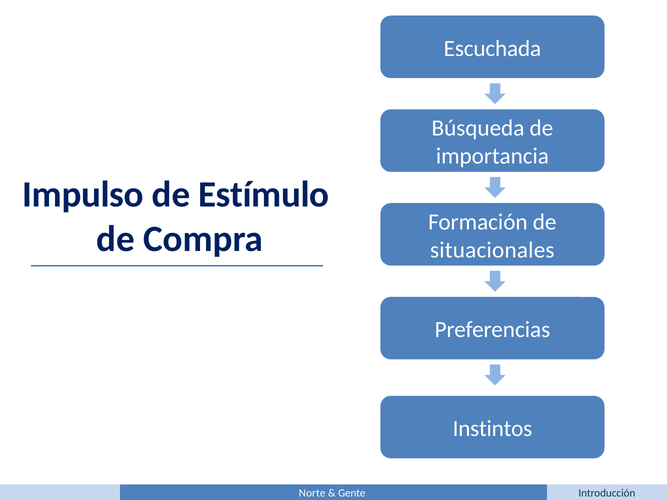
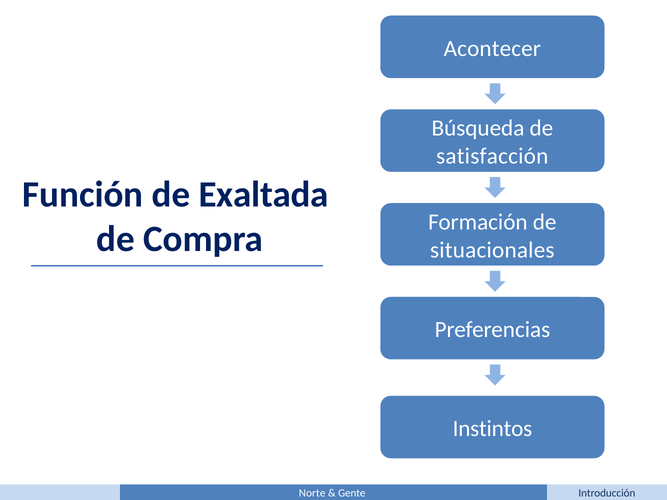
Escuchada: Escuchada -> Acontecer (492, 49)
importancia: importancia -> satisfacción (492, 156)
Impulso: Impulso -> Función (83, 195)
Estímulo: Estímulo -> Exaltada (264, 195)
